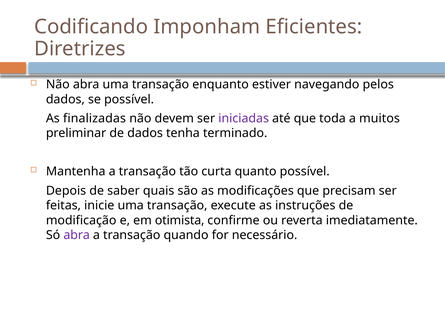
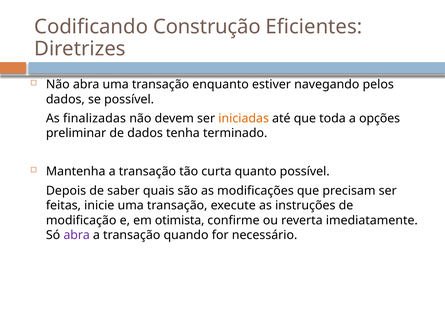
Imponham: Imponham -> Construção (207, 27)
iniciadas colour: purple -> orange (244, 119)
muitos: muitos -> opções (380, 119)
